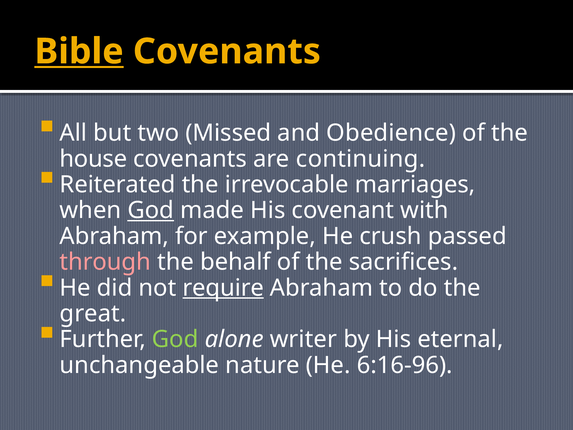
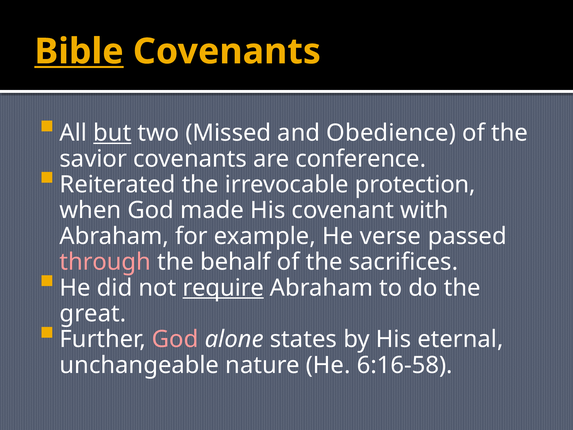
but underline: none -> present (112, 133)
house: house -> savior (93, 159)
continuing: continuing -> conference (361, 159)
marriages: marriages -> protection (415, 185)
God underline: present -> none (151, 210)
crush: crush -> verse (390, 236)
God colour: light green -> pink (175, 339)
writer: writer -> states (303, 339)
6:16-96: 6:16-96 -> 6:16-58 (405, 365)
